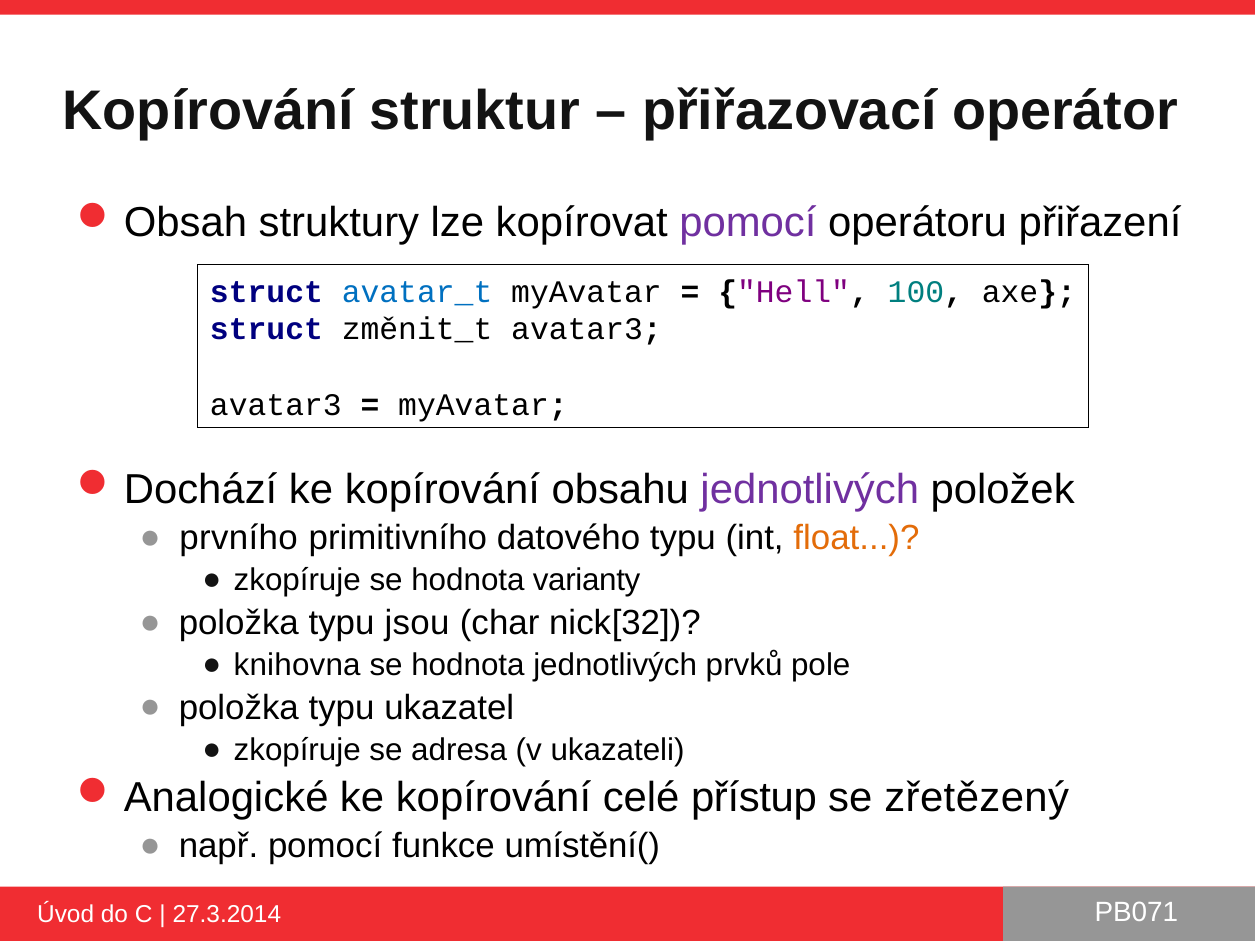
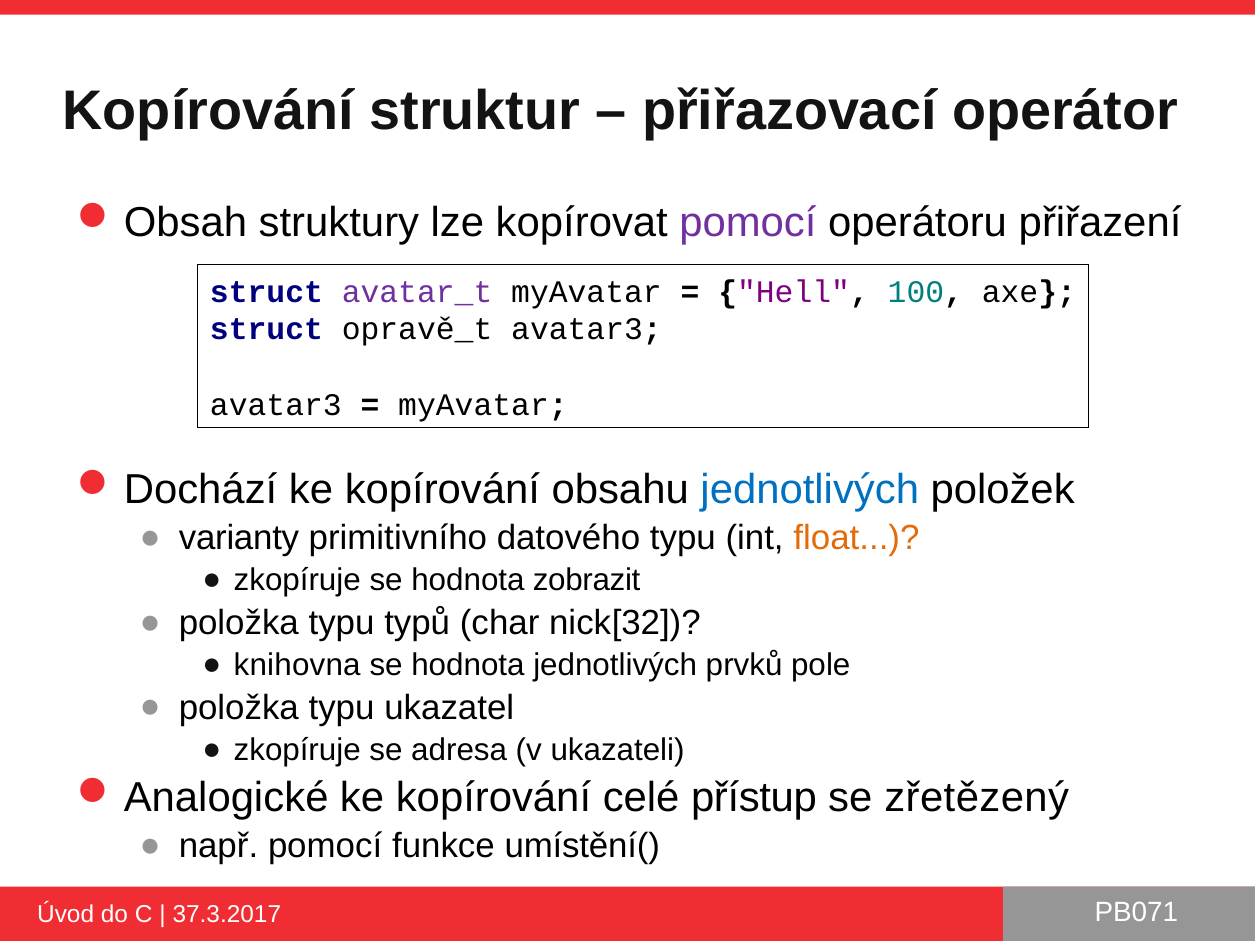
avatar_t colour: blue -> purple (417, 292)
změnit_t: změnit_t -> opravě_t (417, 330)
jednotlivých colour: purple -> blue (810, 490)
prvního: prvního -> varianty (239, 539)
varianty: varianty -> zobrazit (587, 581)
jsou: jsou -> typů (417, 623)
27.3.2014: 27.3.2014 -> 37.3.2017 (227, 914)
